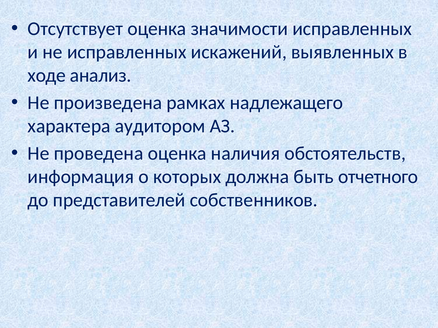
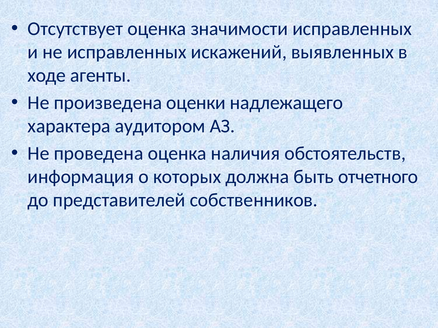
анализ: анализ -> агенты (101, 76)
рамках: рамках -> оценки (196, 103)
